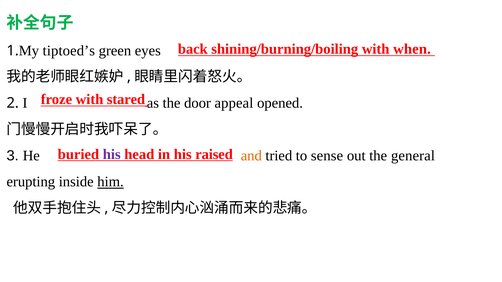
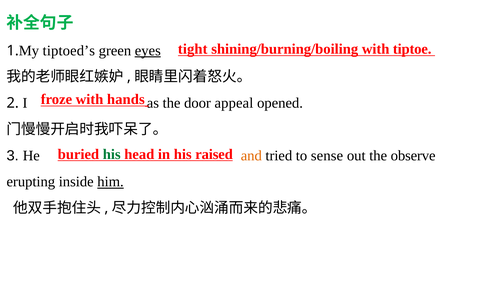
back: back -> tight (193, 49)
when: when -> tiptoe (412, 49)
eyes underline: none -> present (148, 51)
stared: stared -> hands (126, 100)
his colour: purple -> green (112, 154)
general: general -> observe (413, 156)
